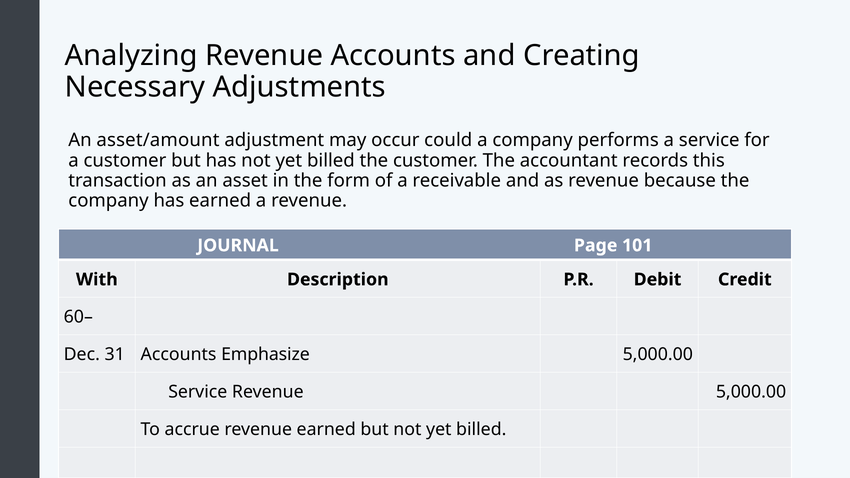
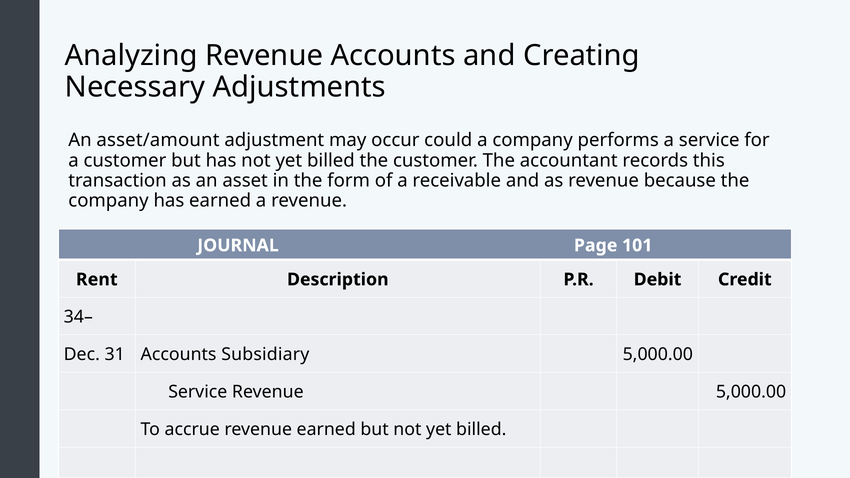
With: With -> Rent (97, 280)
60–: 60– -> 34– (78, 317)
Emphasize: Emphasize -> Subsidiary (265, 355)
